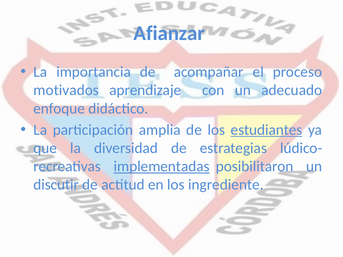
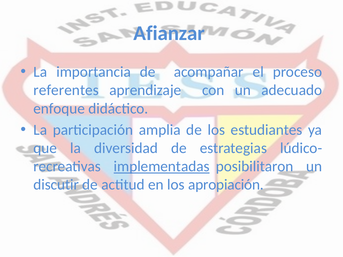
motivados: motivados -> referentes (66, 90)
estudiantes underline: present -> none (267, 130)
ingrediente: ingrediente -> apropiación (226, 185)
